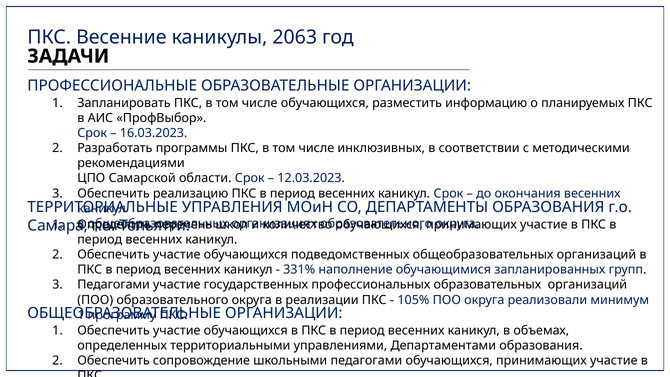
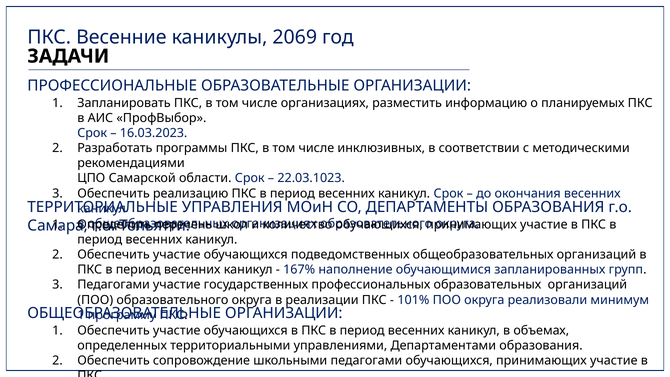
2063: 2063 -> 2069 (295, 37)
числе обучающихся: обучающихся -> организациях (325, 103)
12.03.2023: 12.03.2023 -> 22.03.1023 (311, 178)
331%: 331% -> 167% (299, 270)
105%: 105% -> 101% (413, 300)
